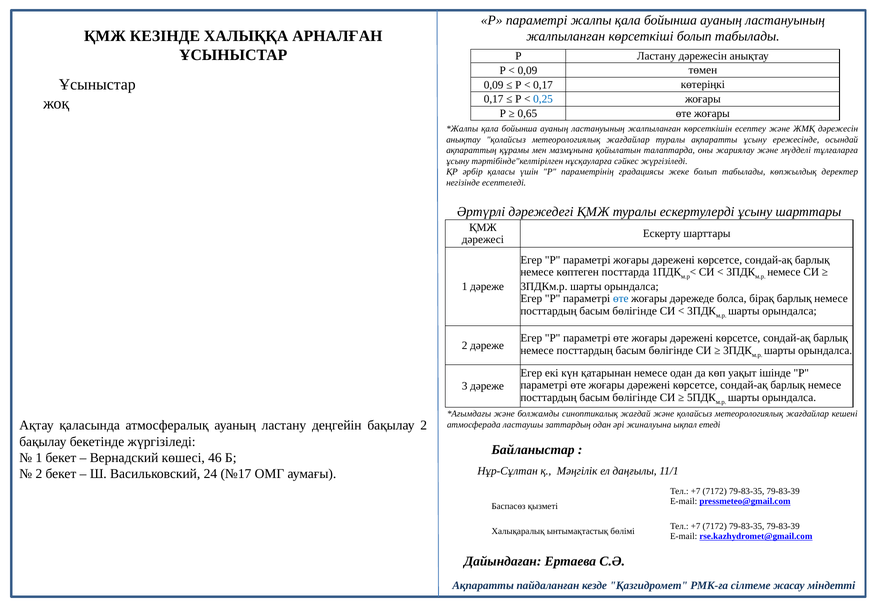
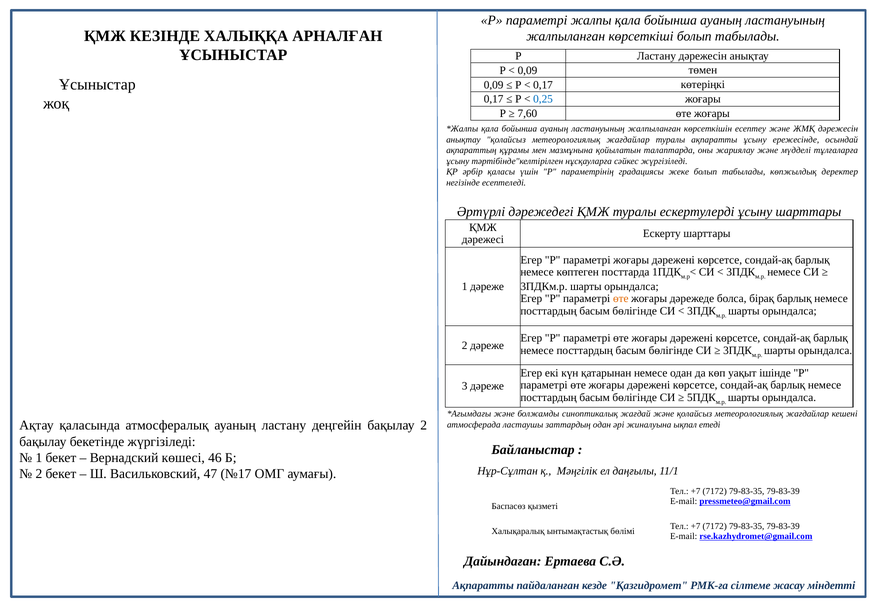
0,65: 0,65 -> 7,60 (527, 114)
өте colour: blue -> orange (621, 299)
24: 24 -> 47 (210, 474)
